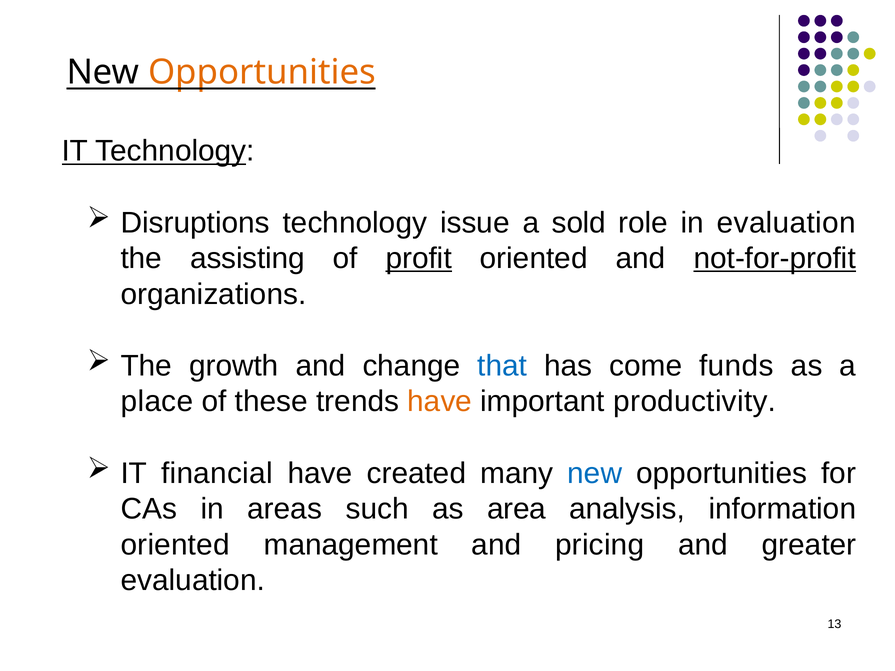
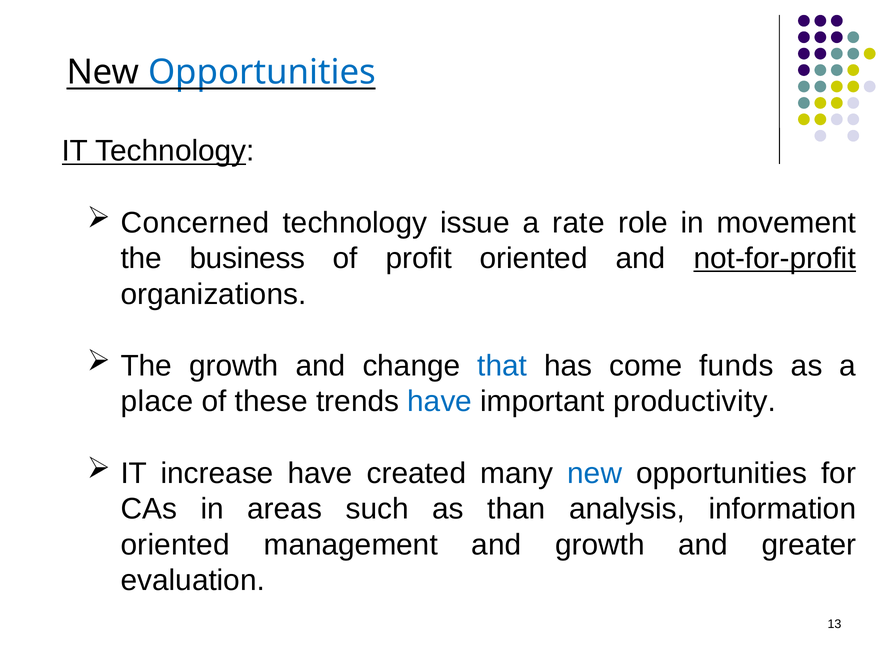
Opportunities colour: orange -> blue (262, 72)
Disruptions: Disruptions -> Concerned (195, 223)
sold: sold -> rate (578, 223)
in evaluation: evaluation -> movement (786, 223)
assisting: assisting -> business (247, 259)
profit underline: present -> none (419, 259)
have colour: orange -> blue (440, 402)
financial: financial -> increase (217, 473)
area: area -> than (516, 509)
and pricing: pricing -> growth (600, 545)
